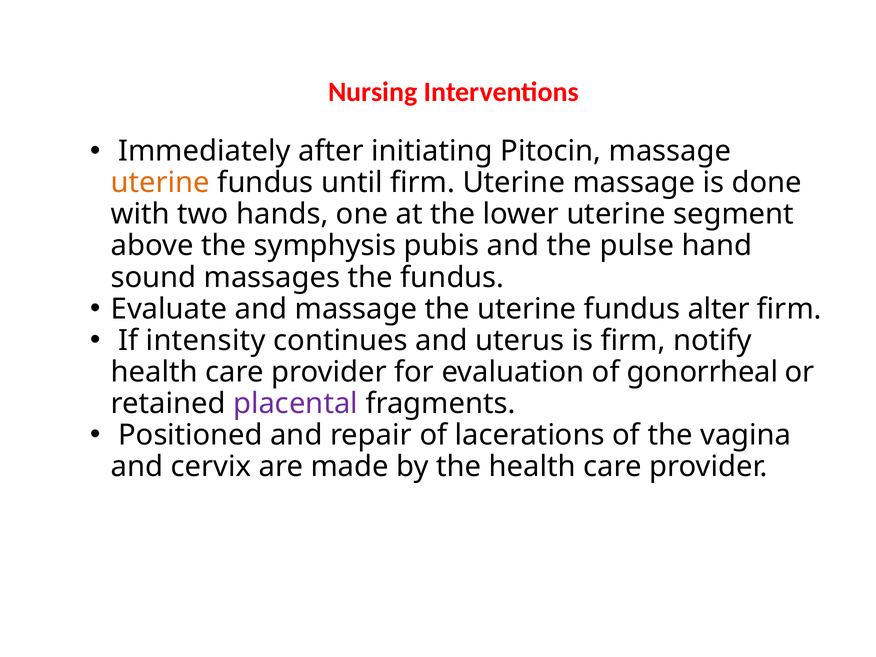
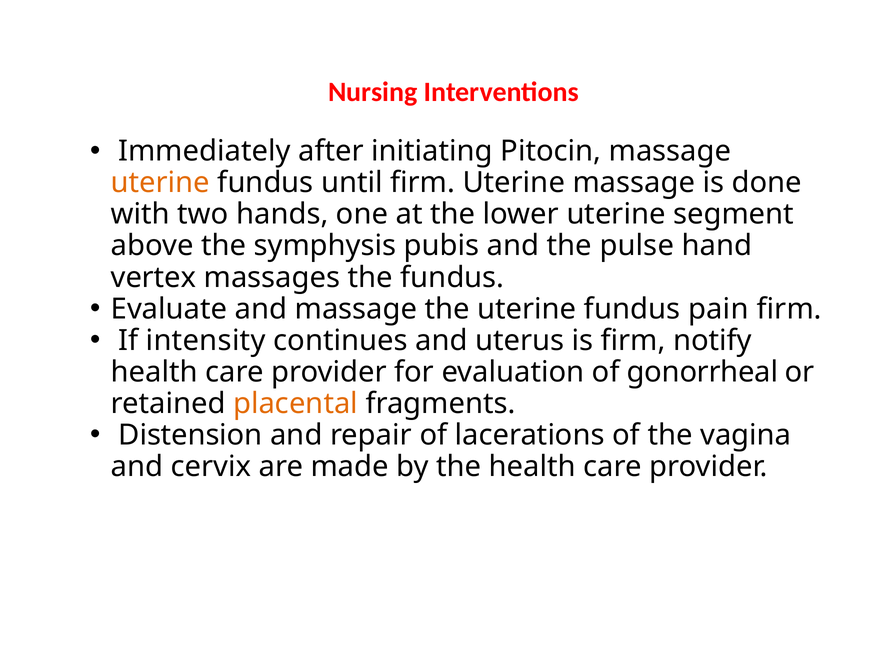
sound: sound -> vertex (154, 277)
alter: alter -> pain (718, 309)
placental colour: purple -> orange (296, 403)
Positioned: Positioned -> Distension (190, 435)
